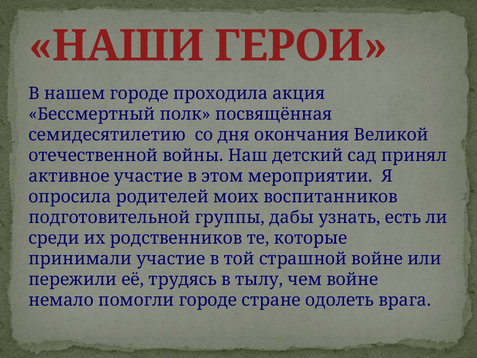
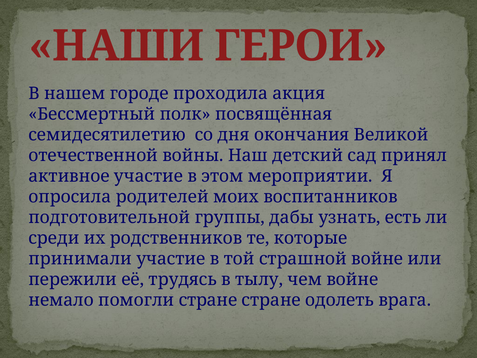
помогли городе: городе -> стране (208, 300)
